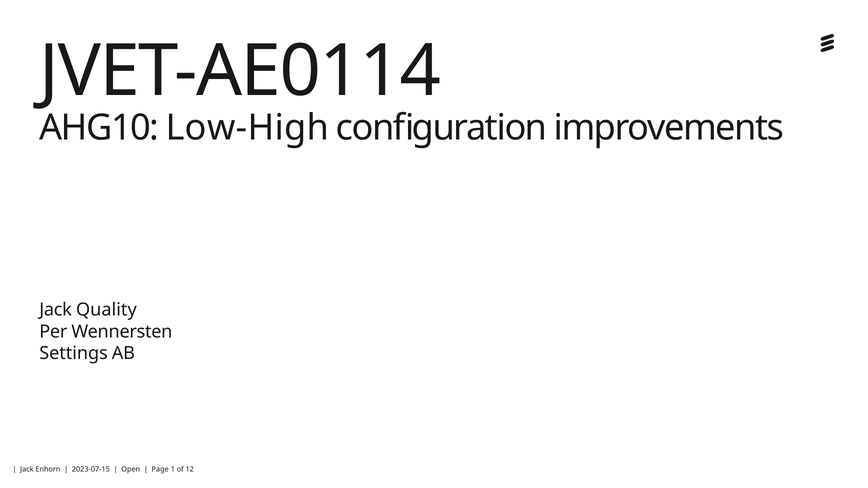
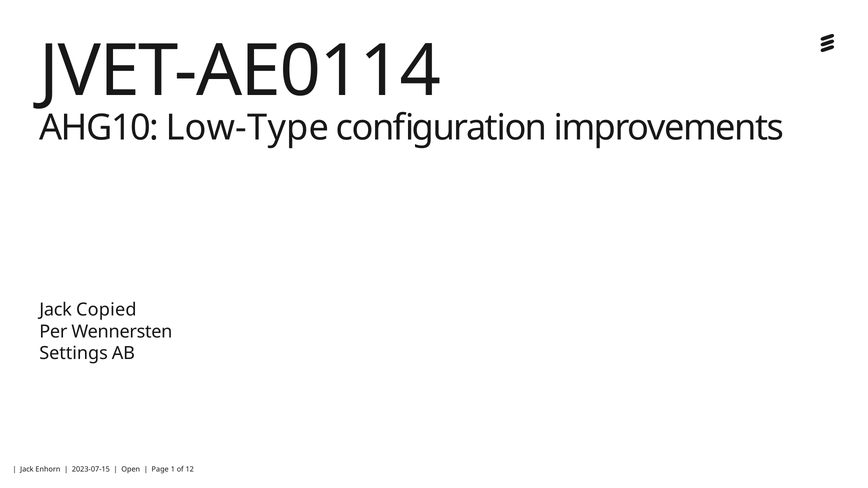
Low-High: Low-High -> Low-Type (247, 128)
Quality: Quality -> Copied (106, 310)
